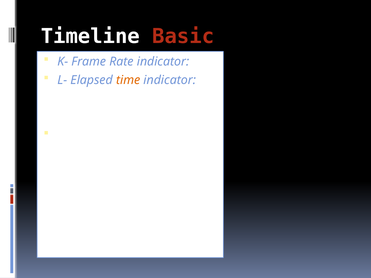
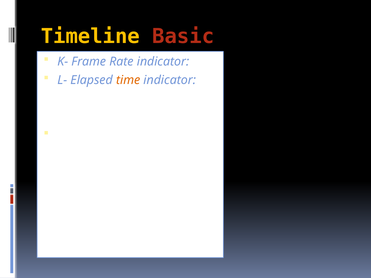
Timeline colour: white -> yellow (90, 36)
